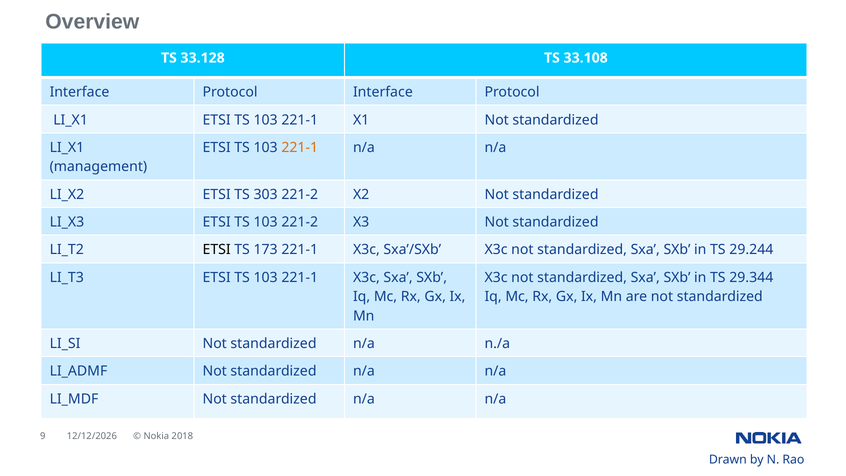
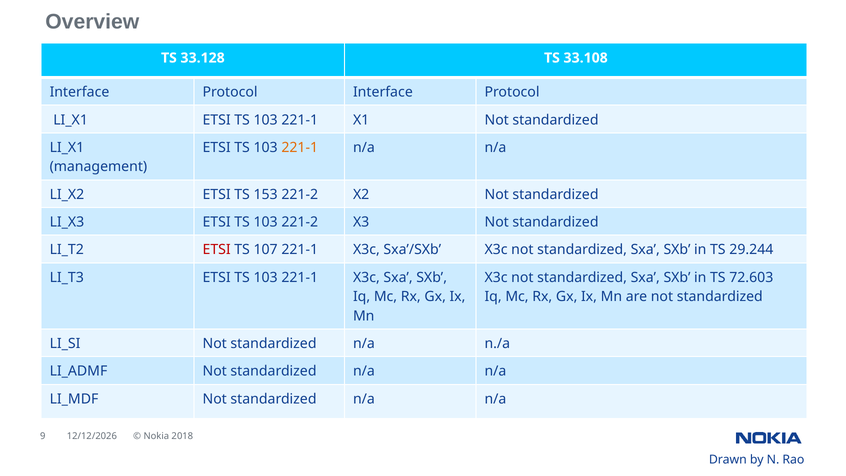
303: 303 -> 153 (266, 194)
ETSI colour: black -> red (217, 250)
173: 173 -> 107 (266, 250)
29.344: 29.344 -> 72.603 (751, 277)
